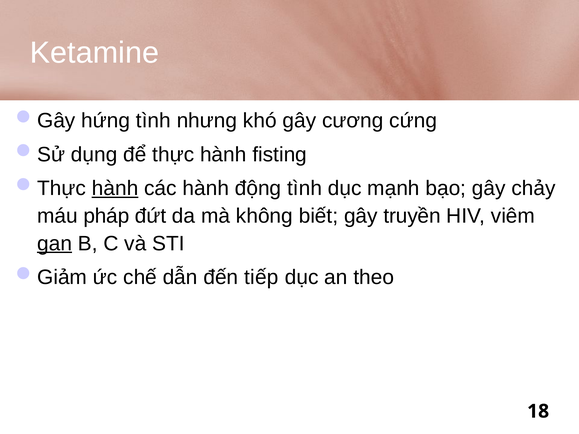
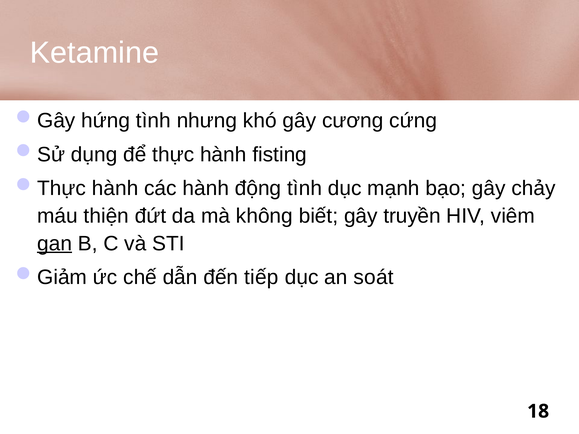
hành underline: present -> none (115, 188)
pháp: pháp -> thiện (106, 216)
theo: theo -> soát (374, 277)
